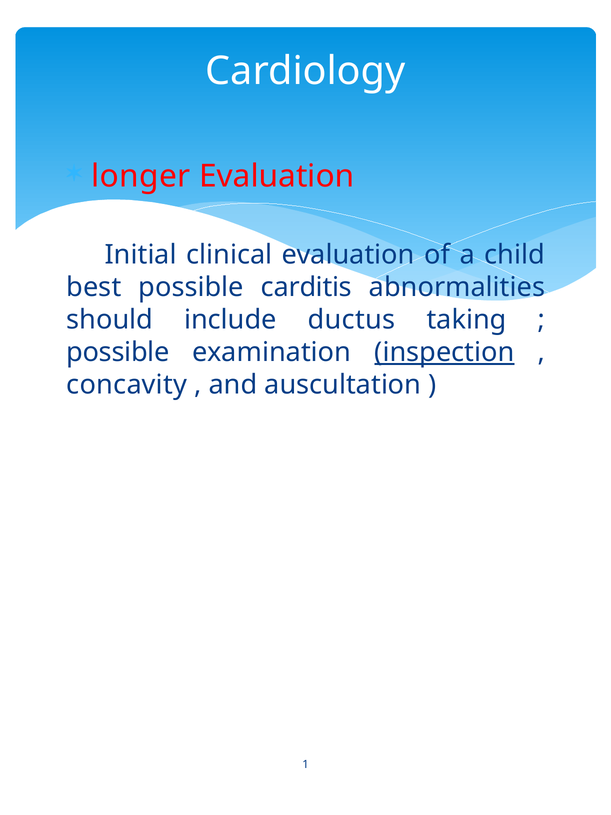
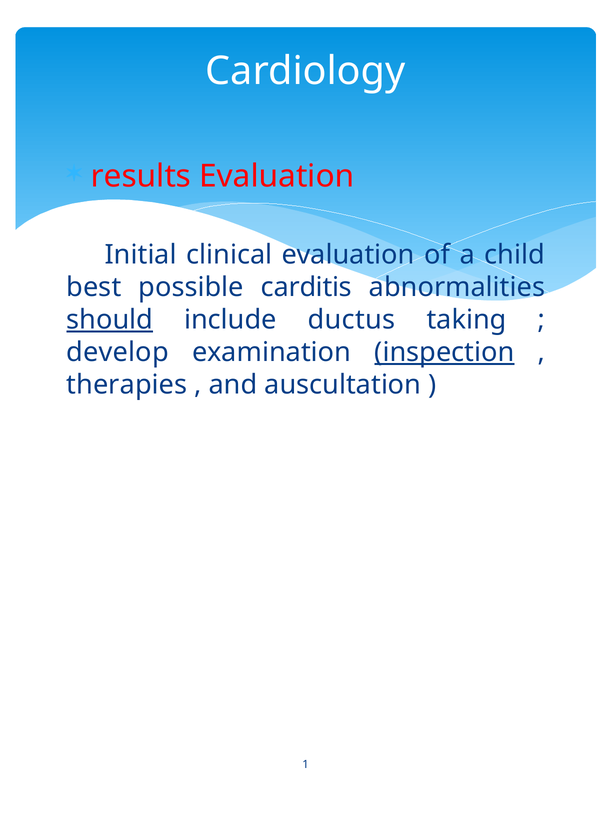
longer: longer -> results (141, 176)
should underline: none -> present (110, 320)
possible: possible -> develop (118, 352)
concavity: concavity -> therapies (127, 385)
